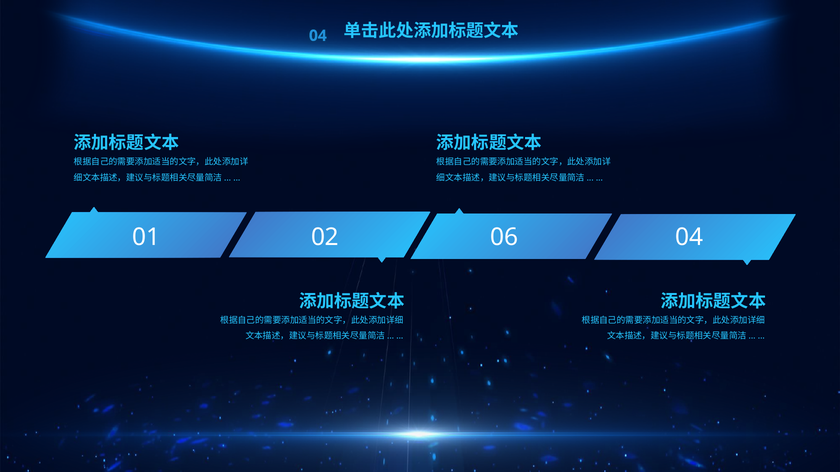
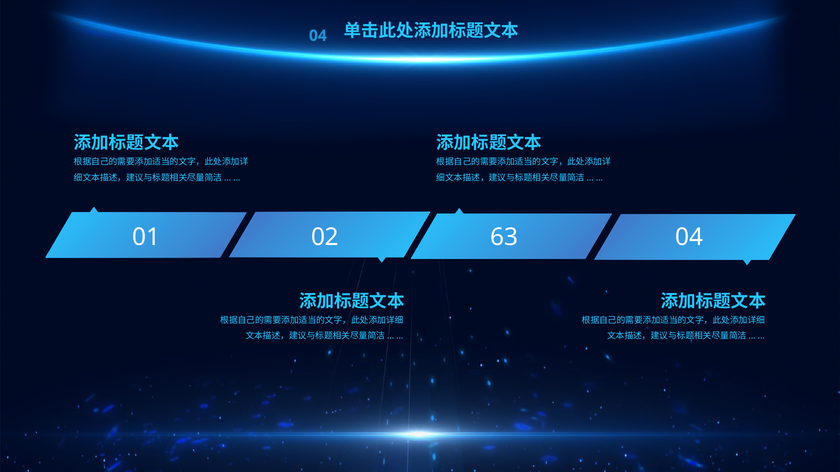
06: 06 -> 63 (504, 237)
